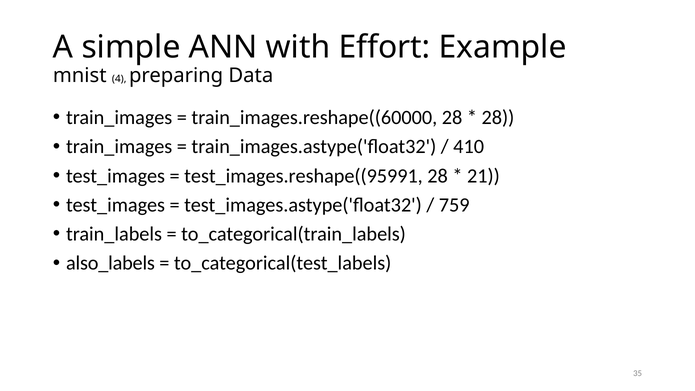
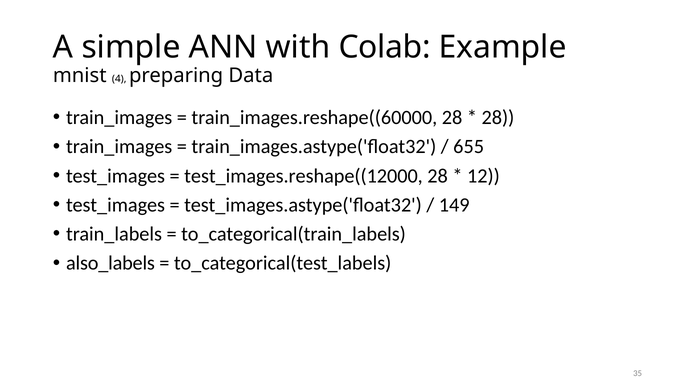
Effort: Effort -> Colab (385, 47)
410: 410 -> 655 (469, 147)
test_images.reshape((95991: test_images.reshape((95991 -> test_images.reshape((12000 (304, 176)
21: 21 -> 12 (483, 176)
759: 759 -> 149 (454, 205)
